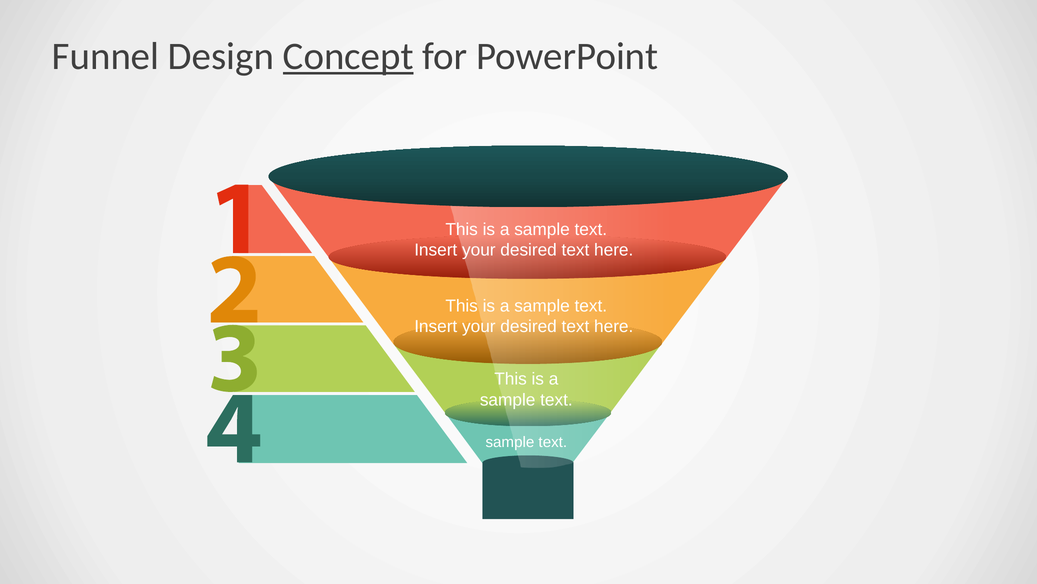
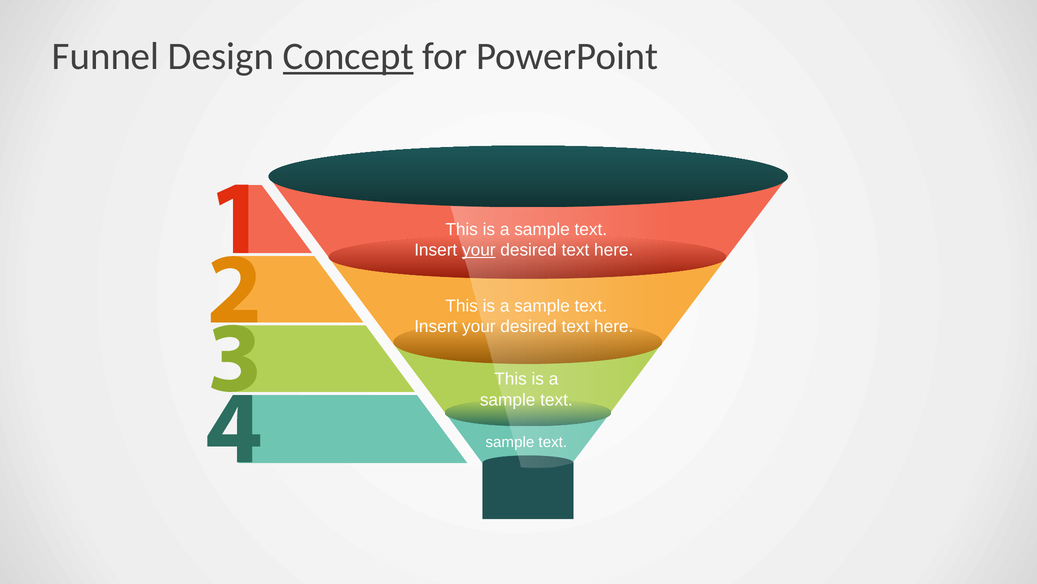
your underline: none -> present (479, 250)
